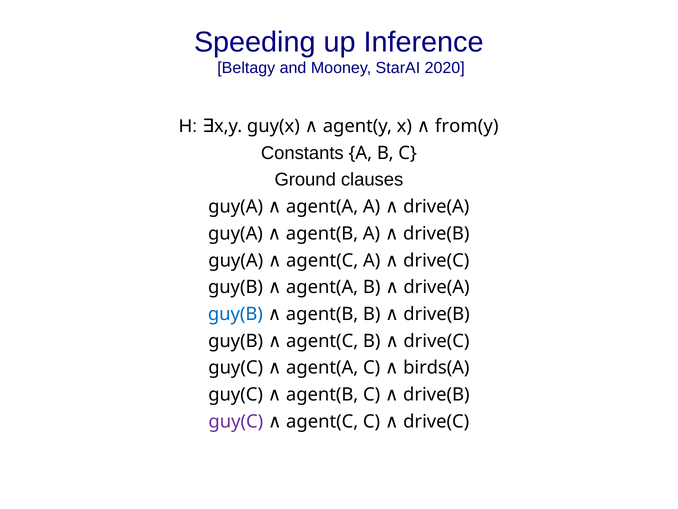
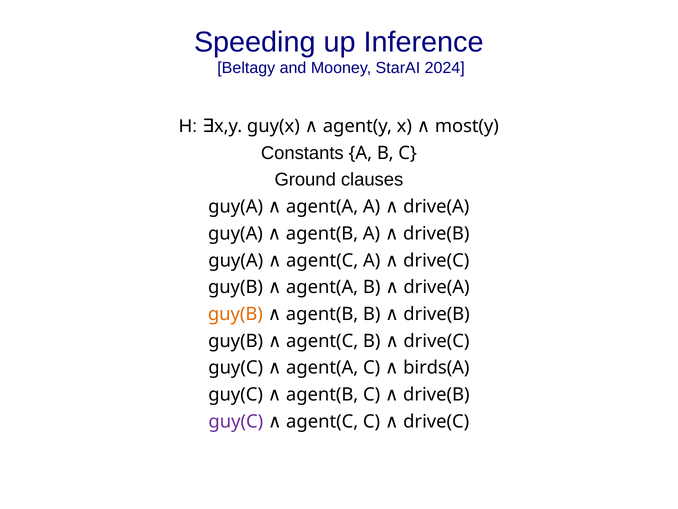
2020: 2020 -> 2024 (445, 68)
from(y: from(y -> most(y (467, 126)
guy(B colour: blue -> orange (235, 314)
